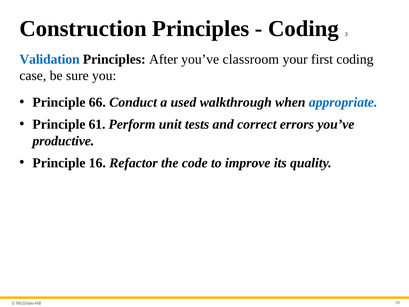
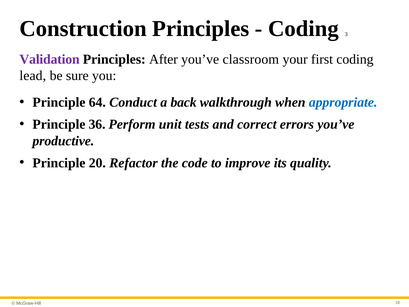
Validation colour: blue -> purple (50, 59)
case: case -> lead (33, 76)
66: 66 -> 64 (97, 102)
used: used -> back (184, 102)
61: 61 -> 36 (97, 124)
16: 16 -> 20 (97, 163)
